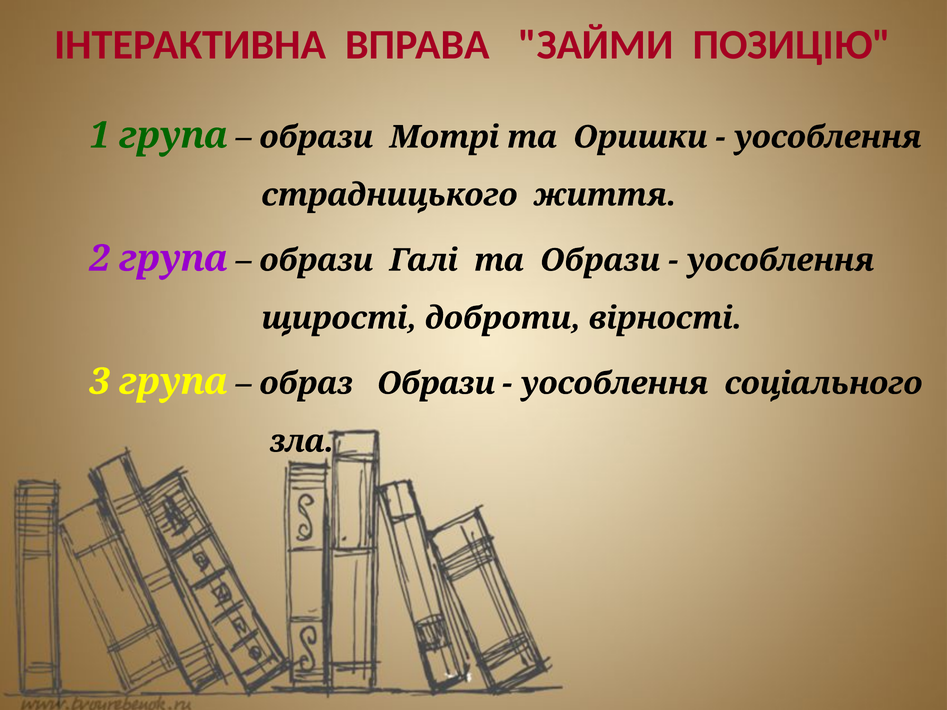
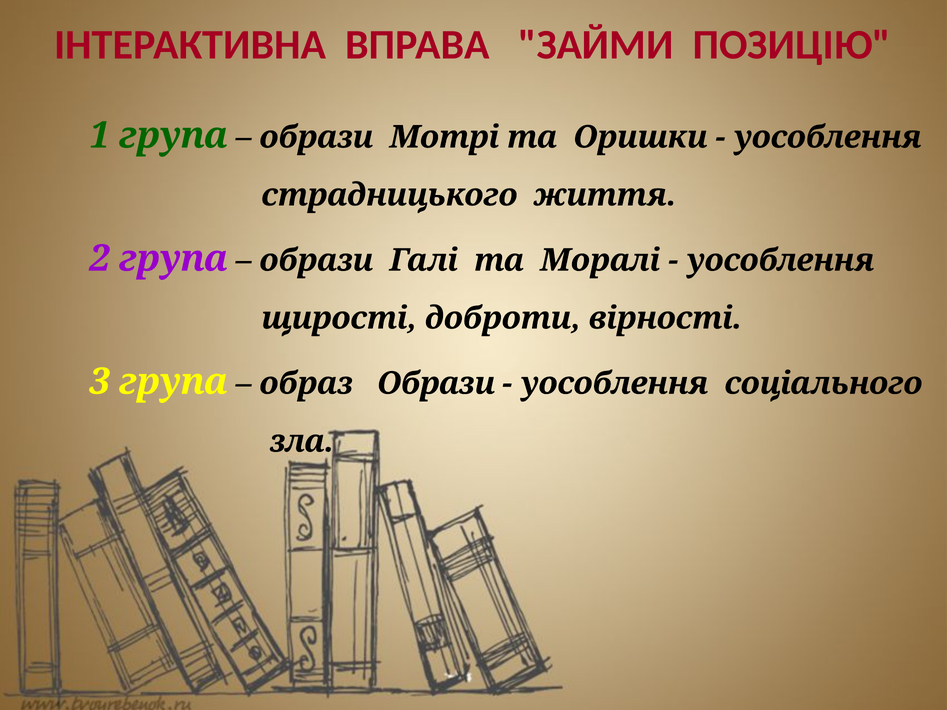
та Образи: Образи -> Моралі (600, 260)
